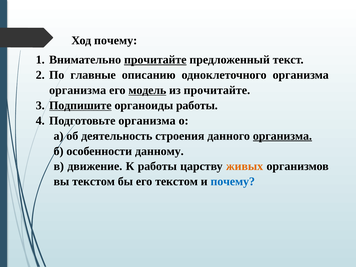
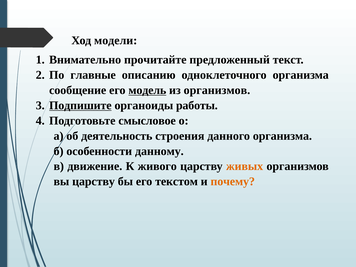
Ход почему: почему -> модели (116, 40)
прочитайте underline: present -> none (155, 60)
организма: организма -> сообщение (78, 90)
из прочитайте: прочитайте -> организмов (217, 90)
Подготовьте организма: организма -> смысловое (147, 121)
организма underline: present -> none (282, 136)
К работы: работы -> живого (157, 166)
вы текстом: текстом -> царству (94, 182)
почему colour: blue -> orange (233, 182)
